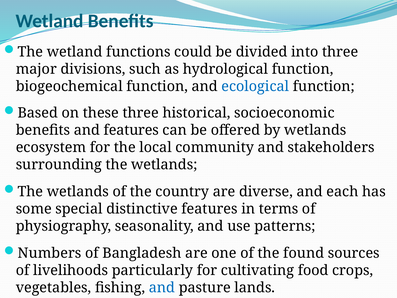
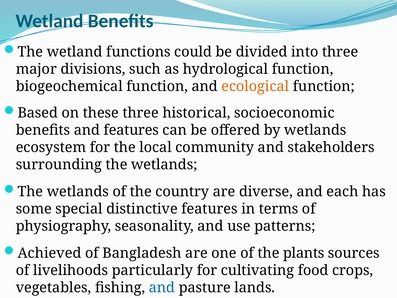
ecological colour: blue -> orange (255, 86)
Numbers: Numbers -> Achieved (49, 253)
found: found -> plants (304, 253)
